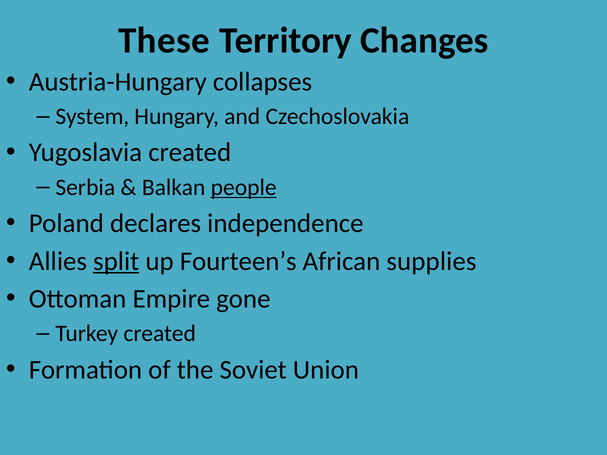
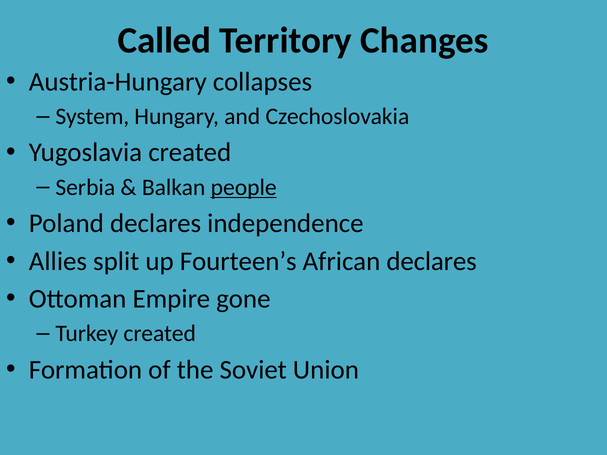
These: These -> Called (164, 41)
split underline: present -> none (116, 261)
African supplies: supplies -> declares (432, 261)
